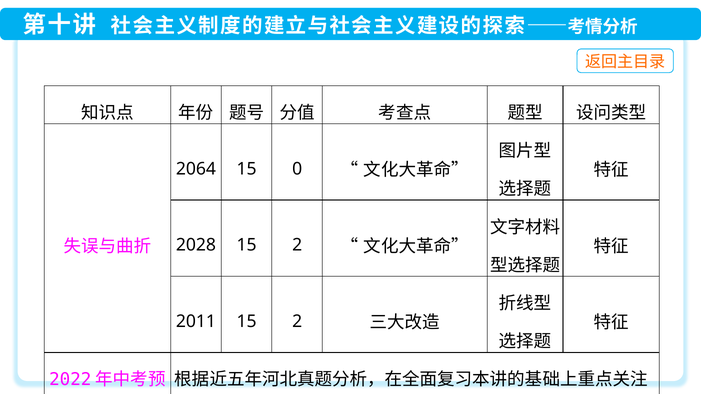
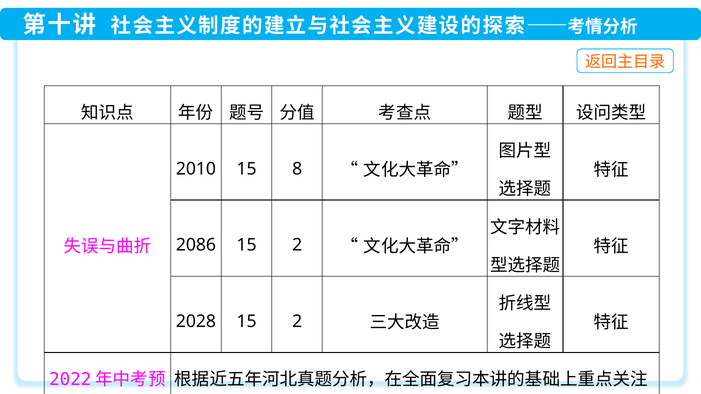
2064: 2064 -> 2010 (196, 169)
0: 0 -> 8 (297, 169)
2028: 2028 -> 2086 (196, 245)
2011: 2011 -> 2028 (196, 322)
